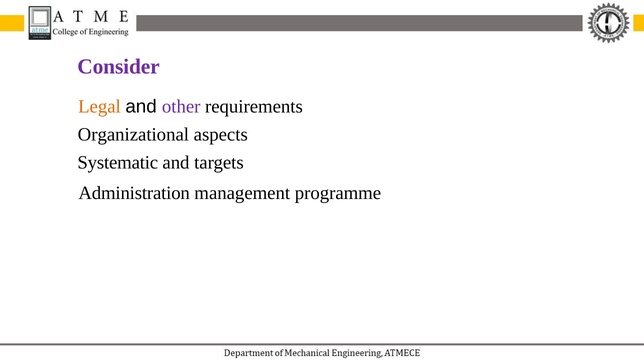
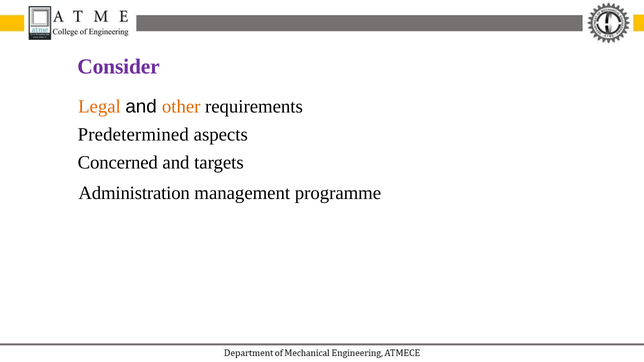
other colour: purple -> orange (181, 107)
Organizational: Organizational -> Predetermined (133, 135)
Systematic: Systematic -> Concerned (118, 163)
